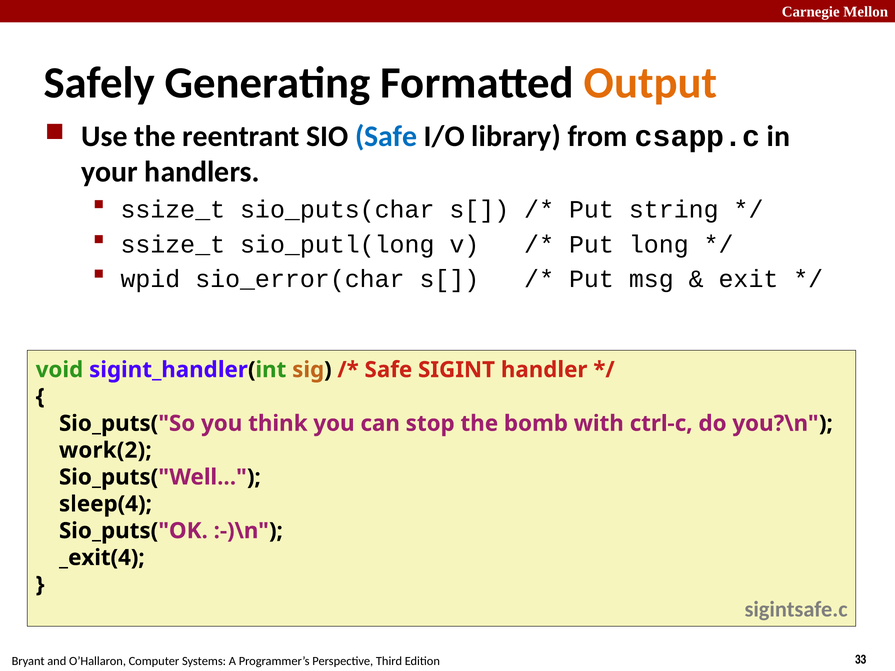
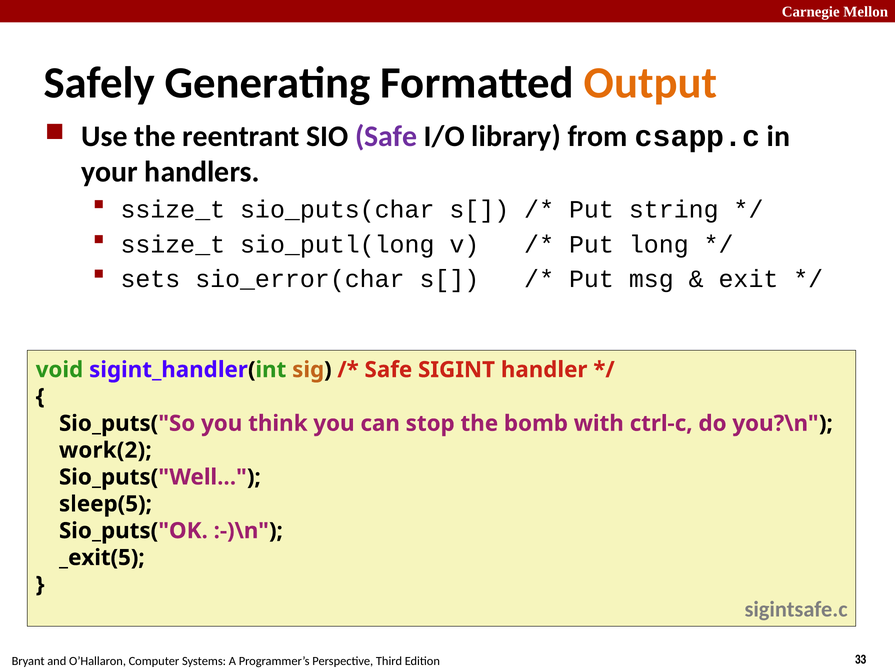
Safe colour: blue -> purple (386, 136)
wpid: wpid -> sets (150, 279)
sleep(4: sleep(4 -> sleep(5 (105, 504)
_exit(4: _exit(4 -> _exit(5 (102, 558)
